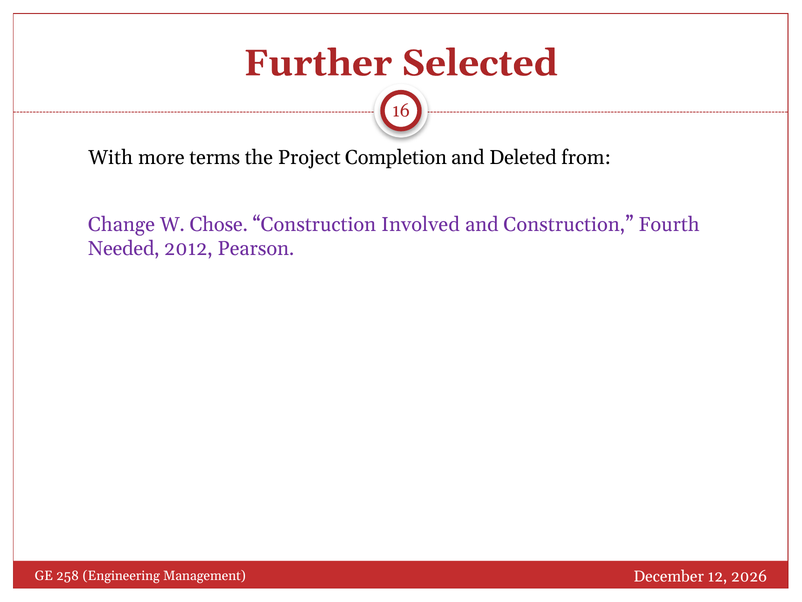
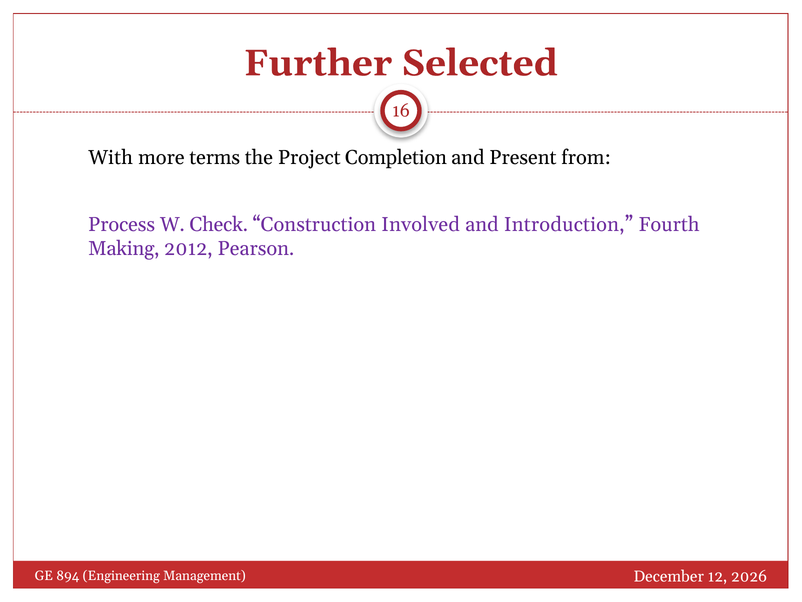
Deleted: Deleted -> Present (523, 158)
Change: Change -> Process (122, 225)
Chose: Chose -> Check (219, 225)
and Construction: Construction -> Introduction (568, 225)
Needed: Needed -> Making (124, 249)
258: 258 -> 894 (68, 575)
